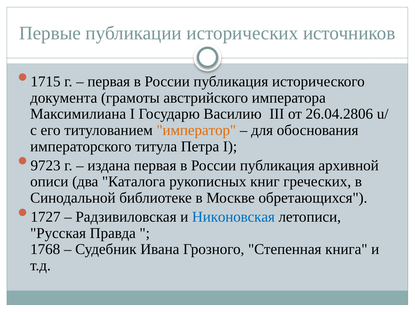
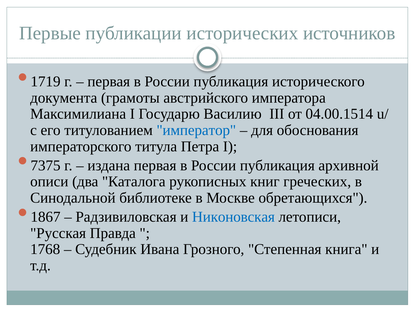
1715: 1715 -> 1719 (46, 81)
26.04.2806: 26.04.2806 -> 04.00.1514 (339, 114)
император colour: orange -> blue (196, 130)
9723: 9723 -> 7375 (46, 165)
1727: 1727 -> 1867 (46, 216)
